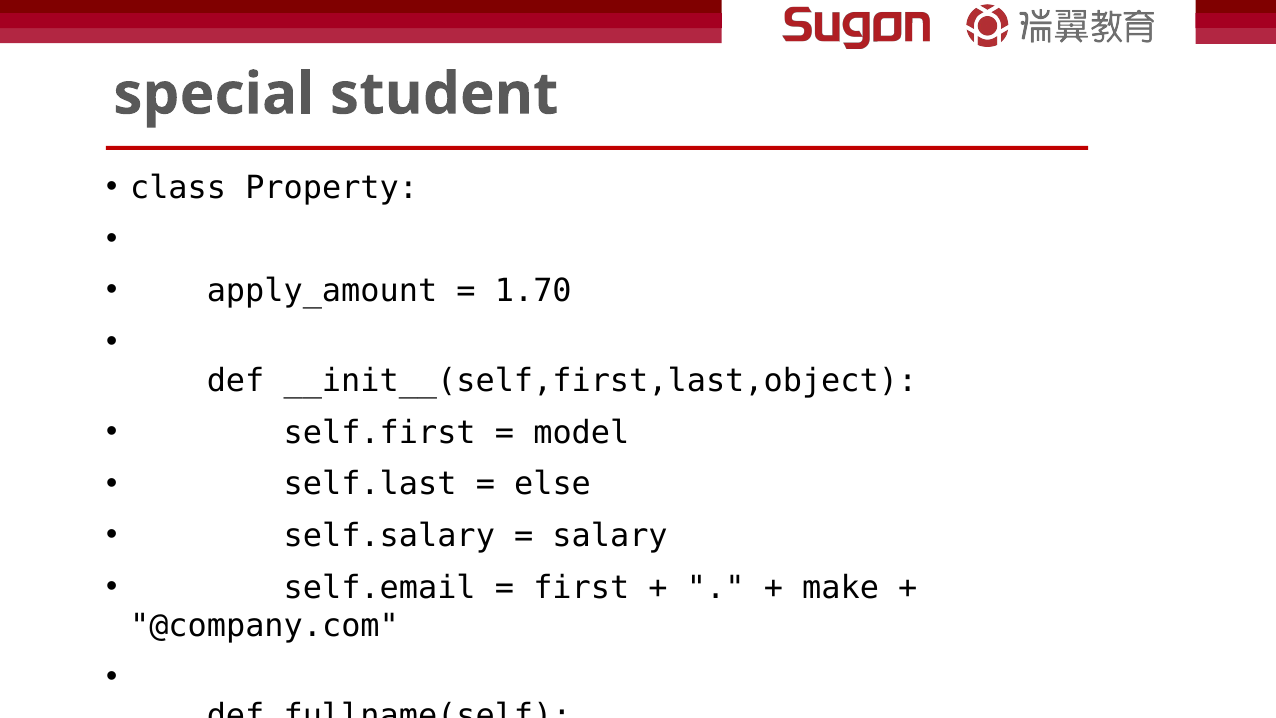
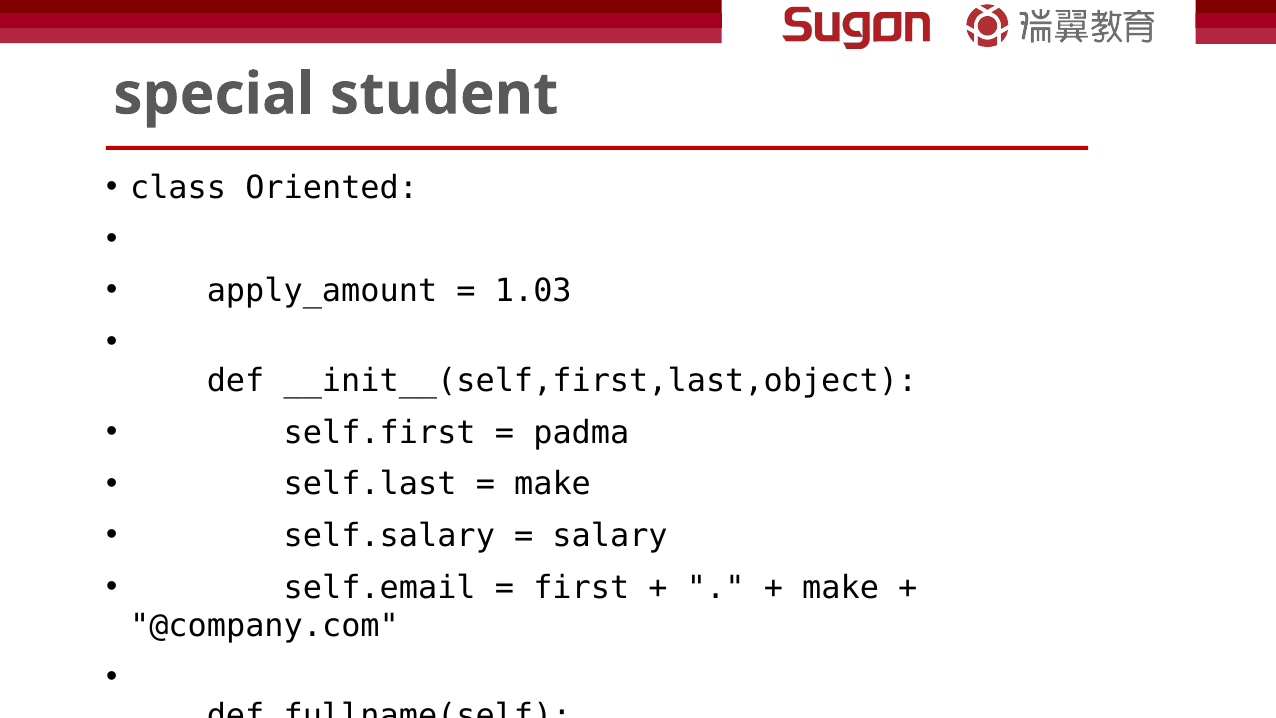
Property: Property -> Oriented (332, 188)
1.70: 1.70 -> 1.03 (533, 291)
model: model -> padma (581, 433)
else: else -> make (552, 484)
